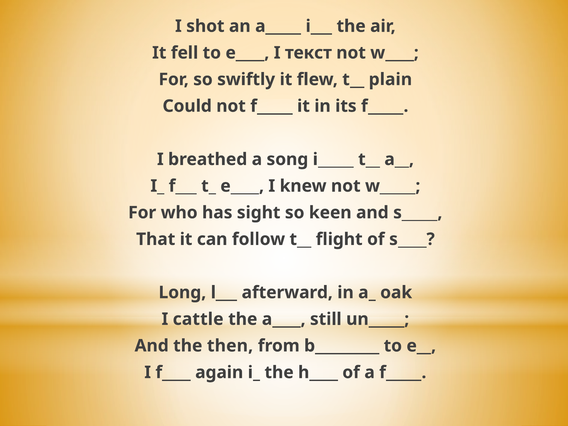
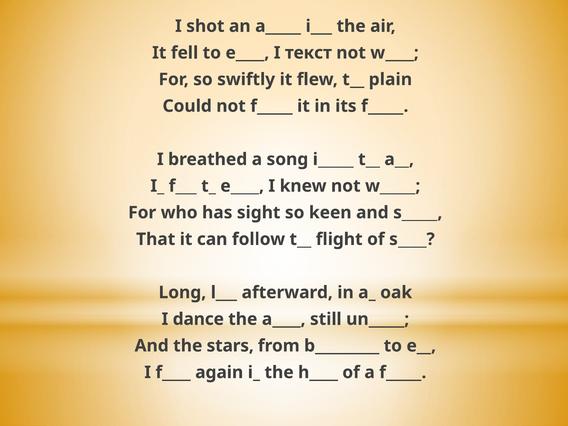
cattle: cattle -> dance (198, 319)
then: then -> stars (230, 346)
